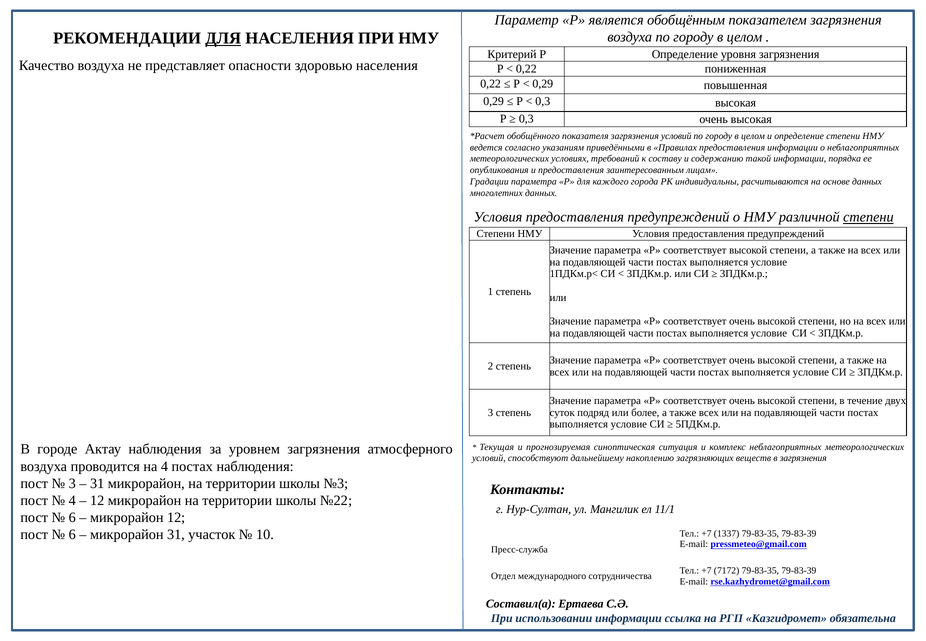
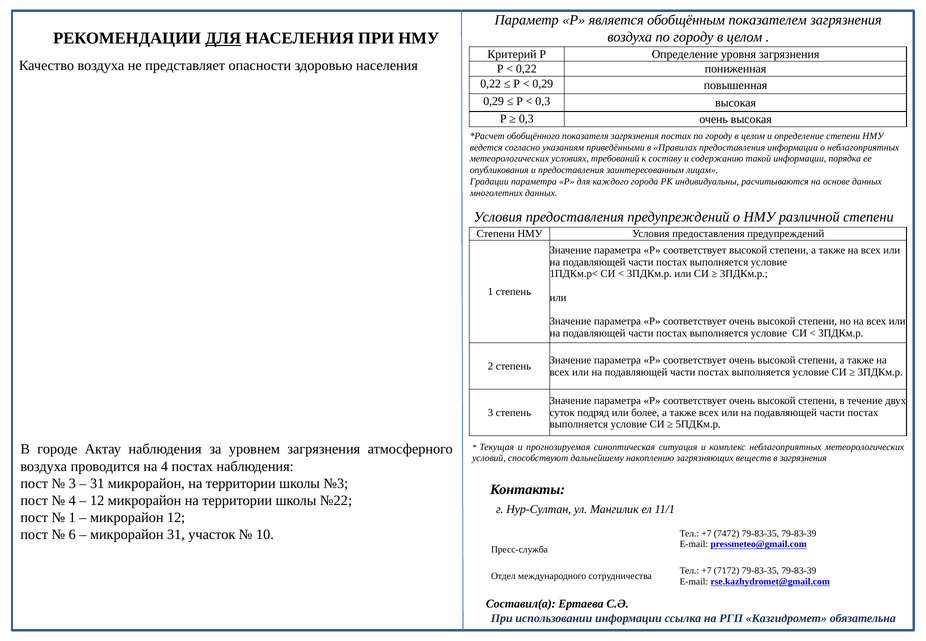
загрязнения условий: условий -> постах (676, 136)
степени underline: present -> none (868, 217)
6: 6 -> 1 (72, 518)
1337: 1337 -> 7472 (727, 534)
